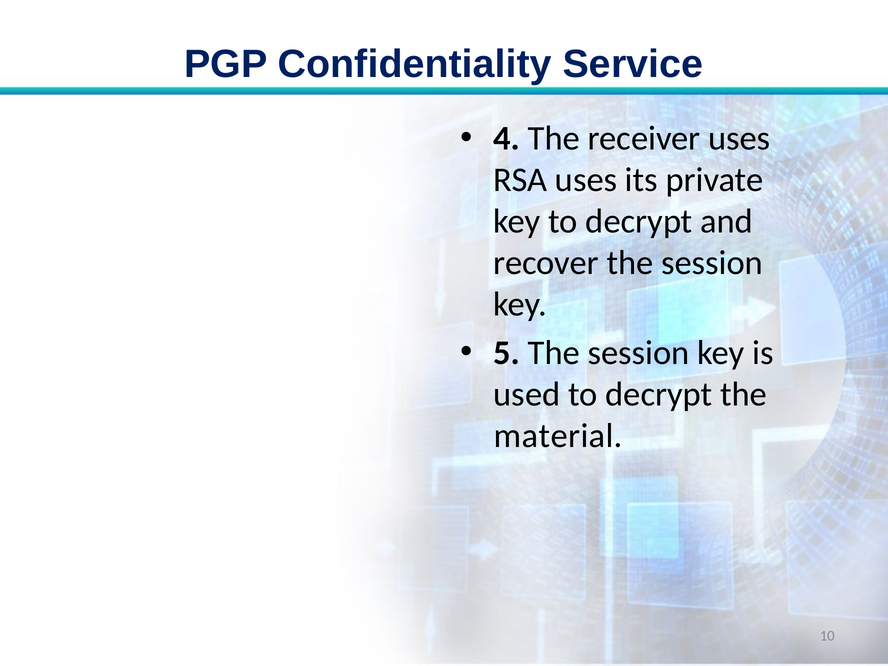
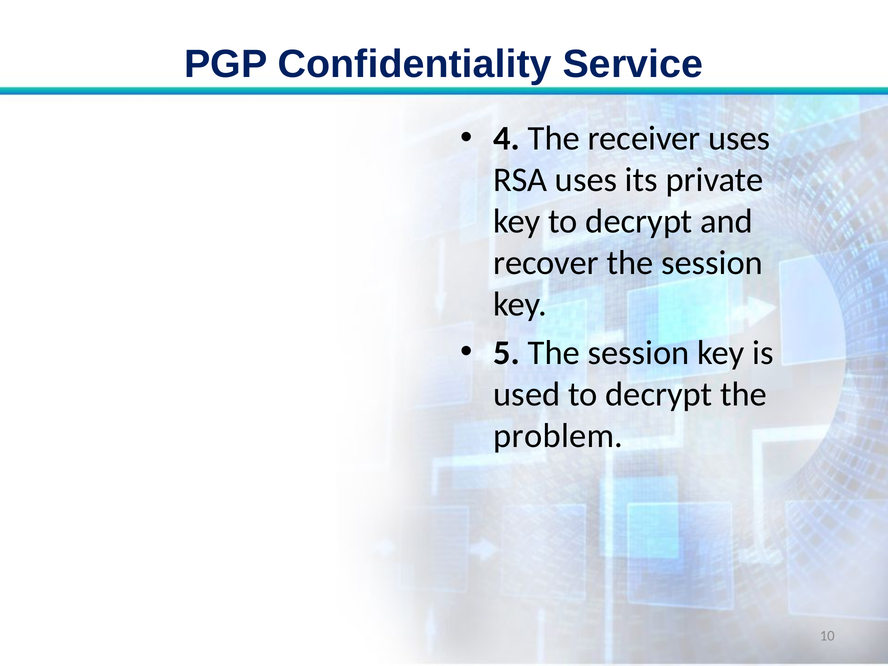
material: material -> problem (558, 436)
